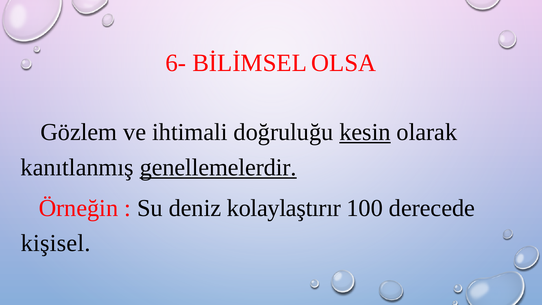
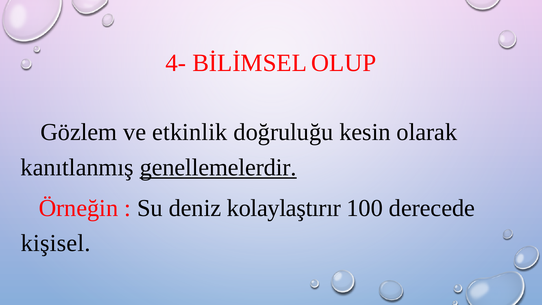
6-: 6- -> 4- (176, 63)
OLSA: OLSA -> OLUP (344, 63)
ihtimali: ihtimali -> etkinlik (190, 132)
kesin underline: present -> none (365, 132)
